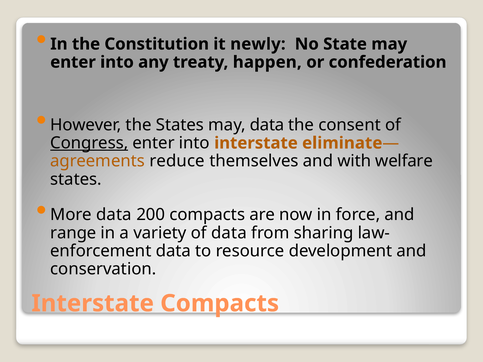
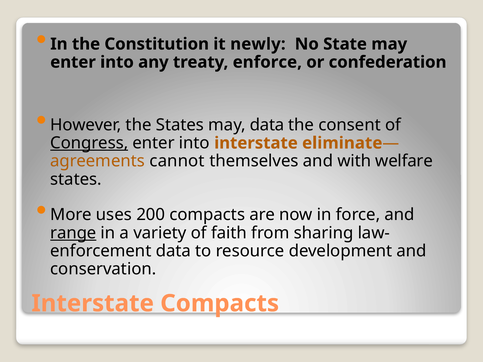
happen: happen -> enforce (267, 62)
reduce: reduce -> cannot (177, 161)
More data: data -> uses (114, 215)
range underline: none -> present (73, 233)
of data: data -> faith (229, 233)
